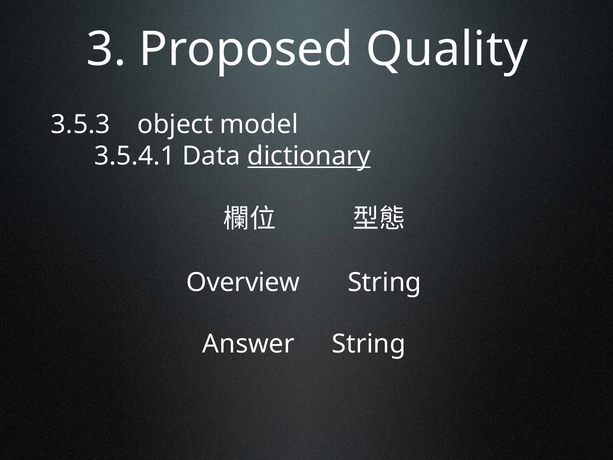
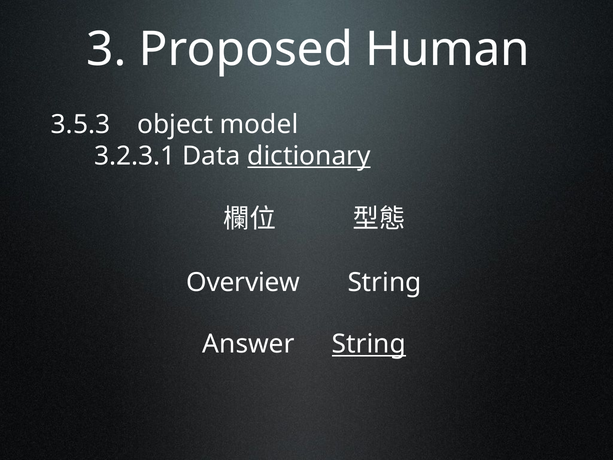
Quality: Quality -> Human (447, 49)
3.5.4.1: 3.5.4.1 -> 3.2.3.1 (135, 156)
String underline: none -> present (369, 344)
